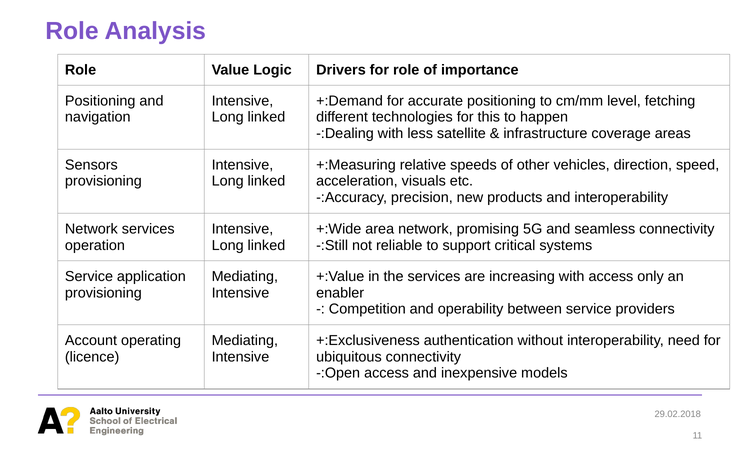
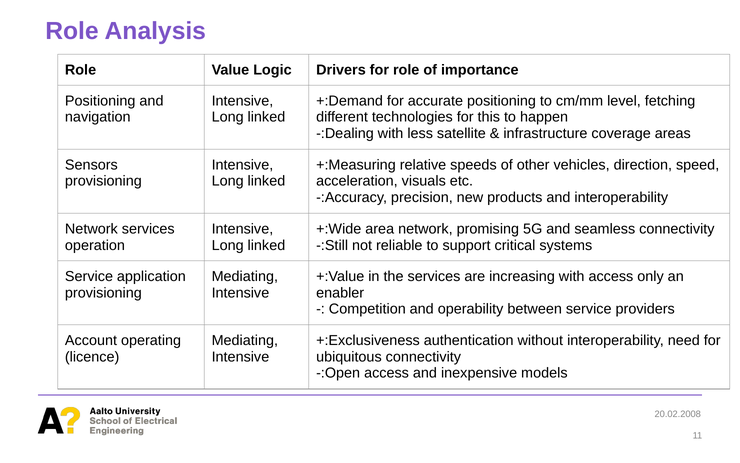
29.02.2018: 29.02.2018 -> 20.02.2008 (678, 414)
